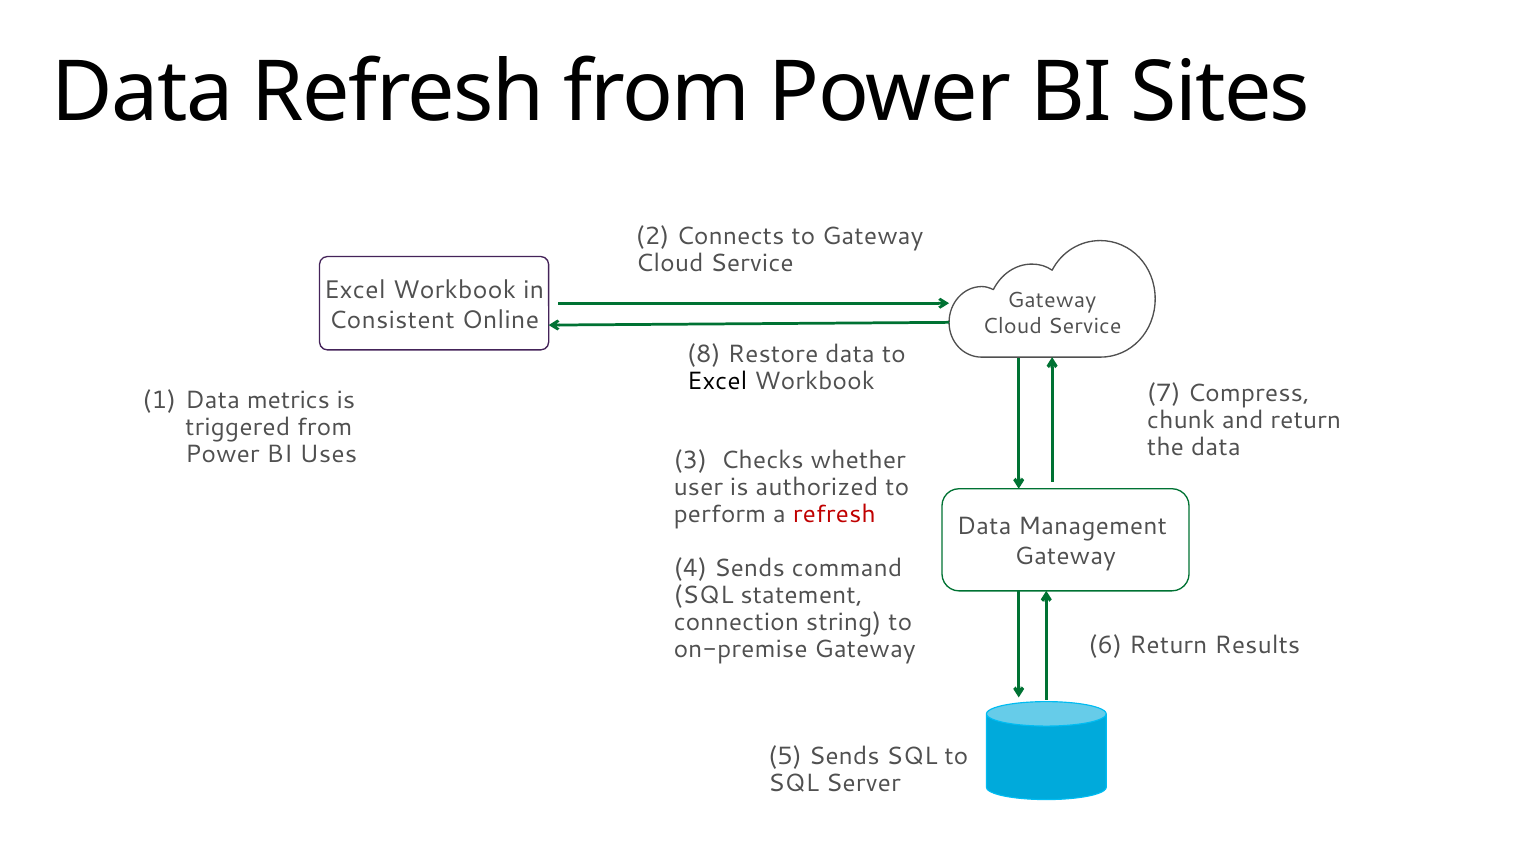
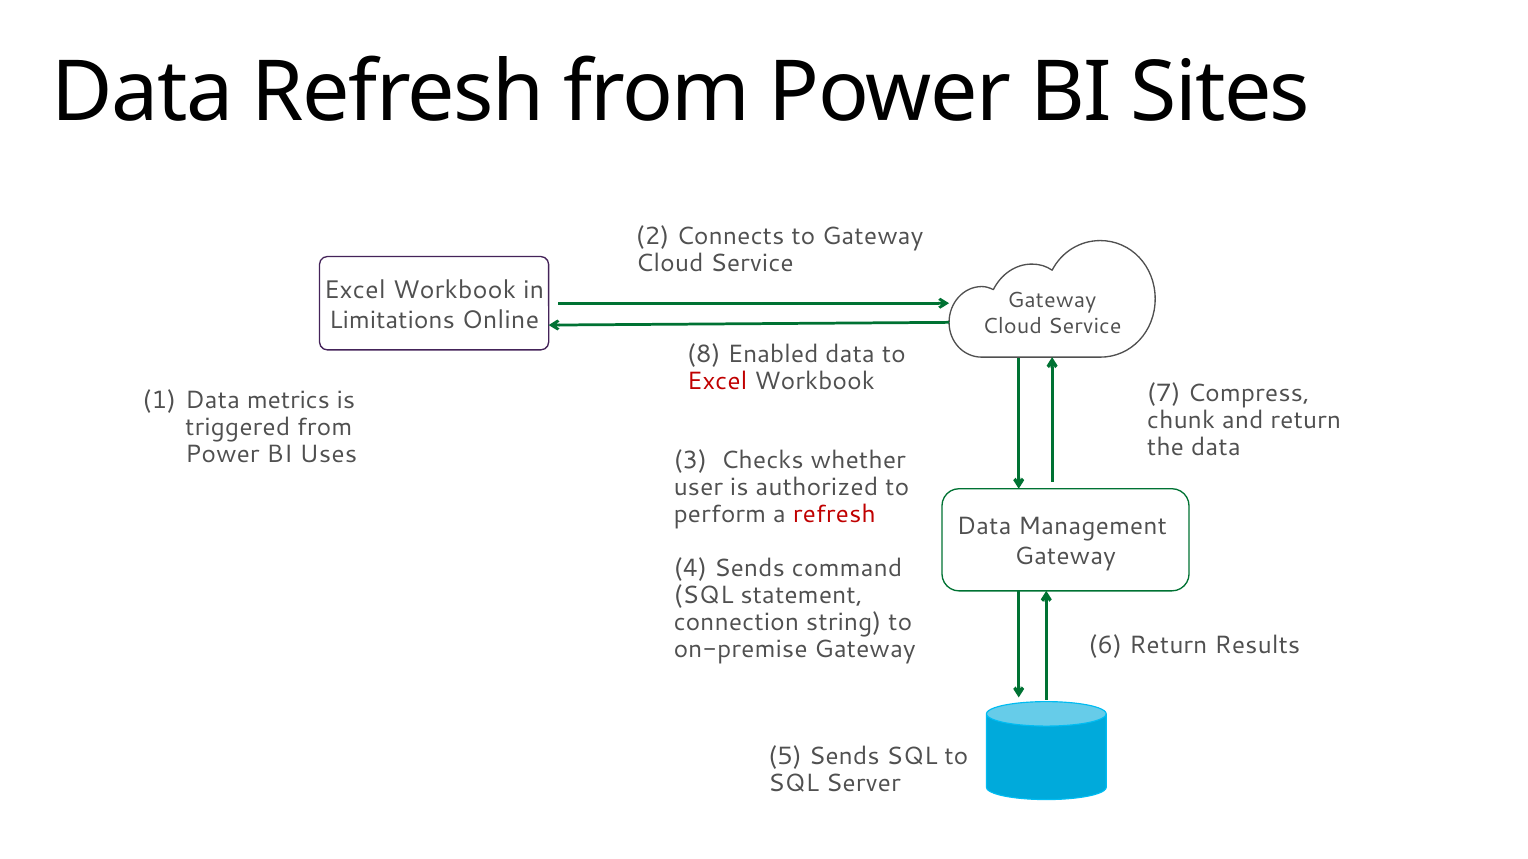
Consistent: Consistent -> Limitations (392, 320)
Restore: Restore -> Enabled (773, 354)
Excel colour: black -> red (717, 381)
